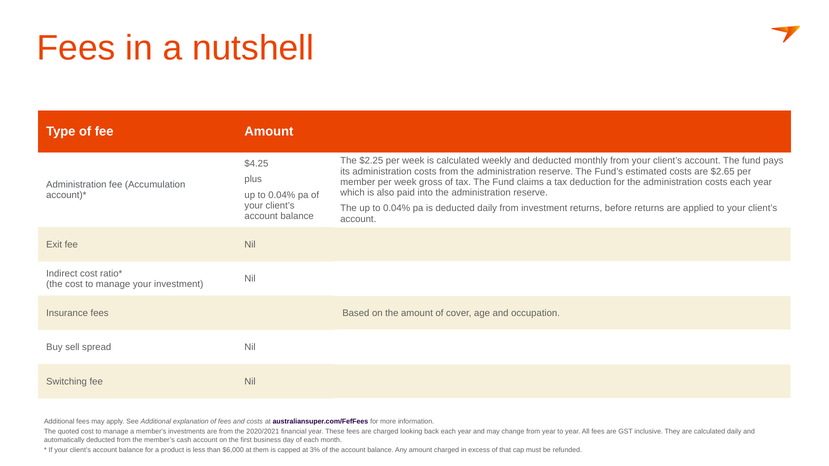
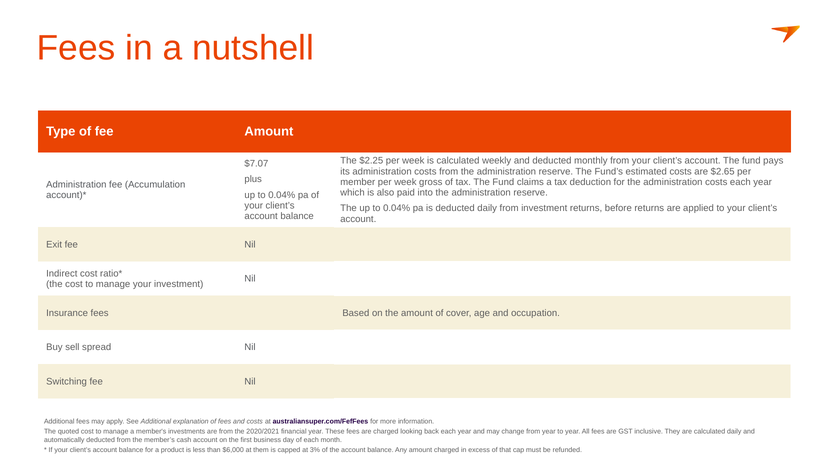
$4.25: $4.25 -> $7.07 (256, 164)
